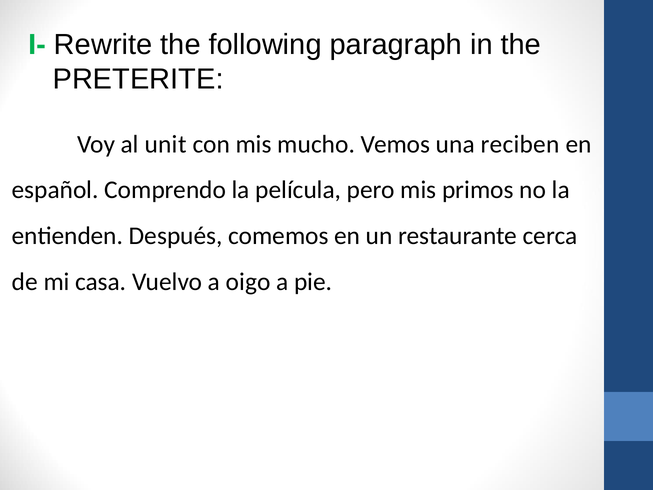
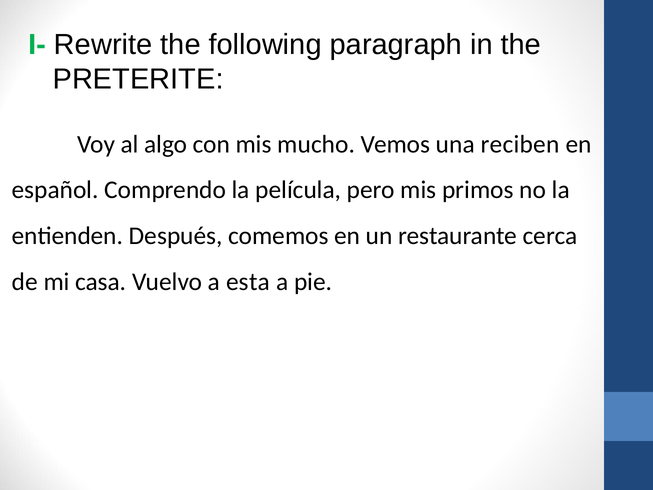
unit: unit -> algo (166, 144)
oigo: oigo -> esta (248, 281)
